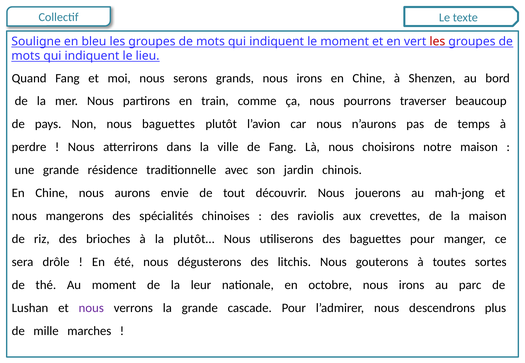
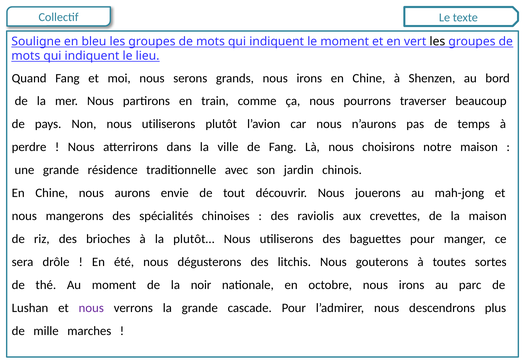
les colour: red -> black (437, 42)
Non nous baguettes: baguettes -> utiliserons (169, 124)
leur: leur -> noir (201, 285)
